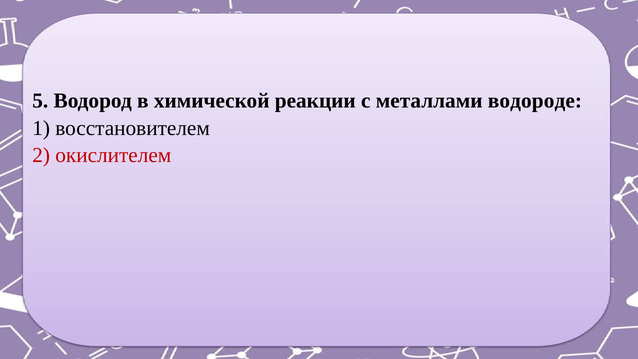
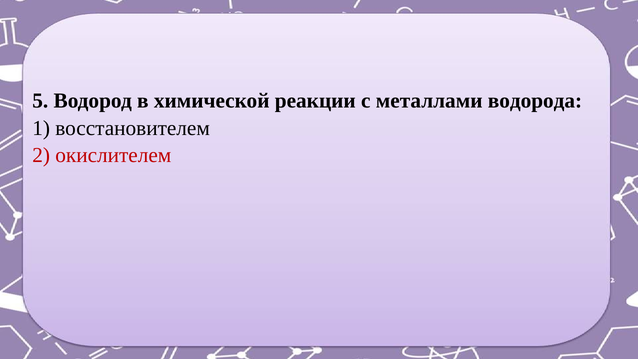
водороде: водороде -> водорода (535, 101)
